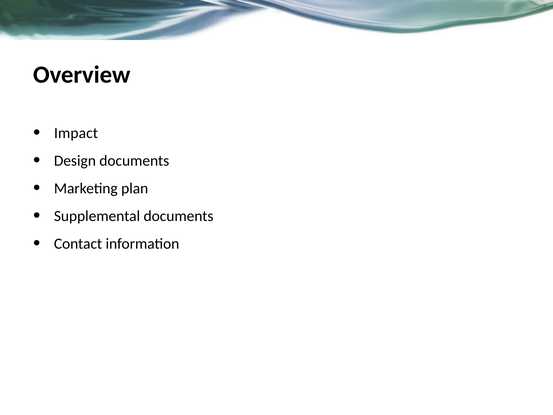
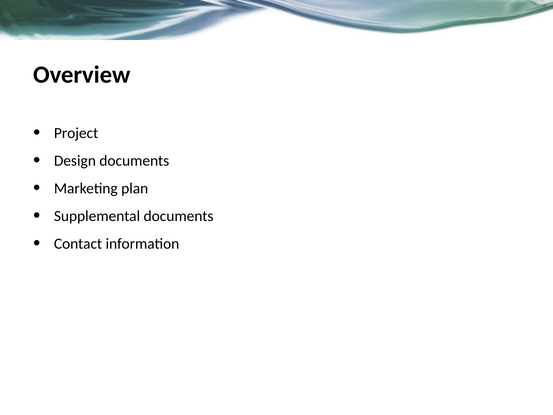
Impact: Impact -> Project (76, 133)
